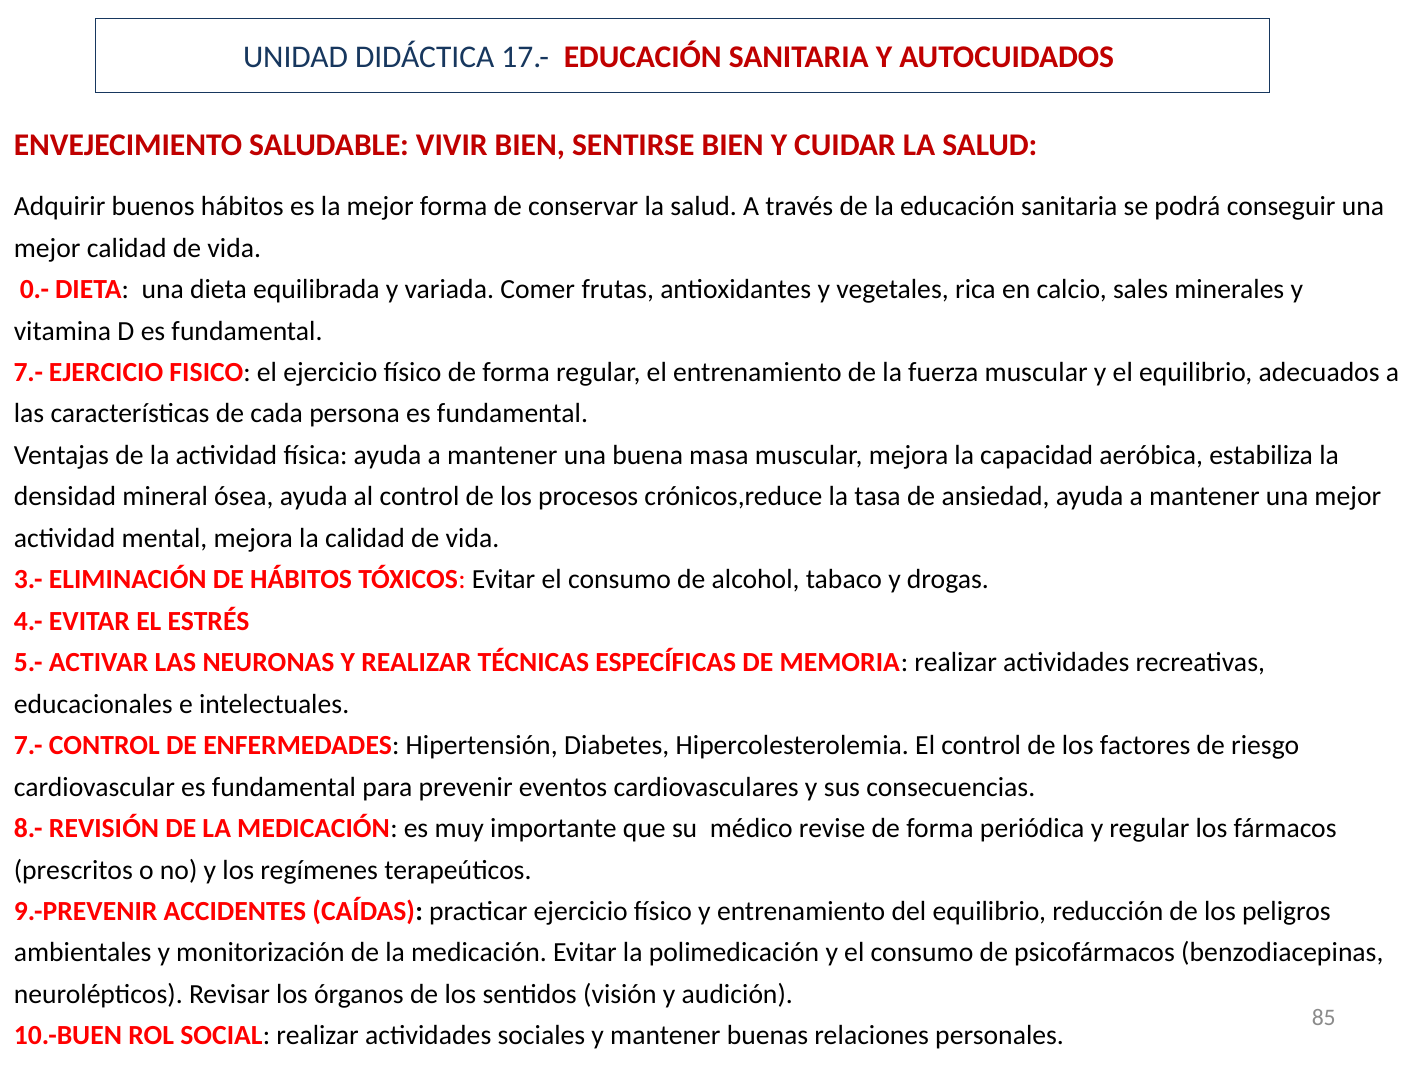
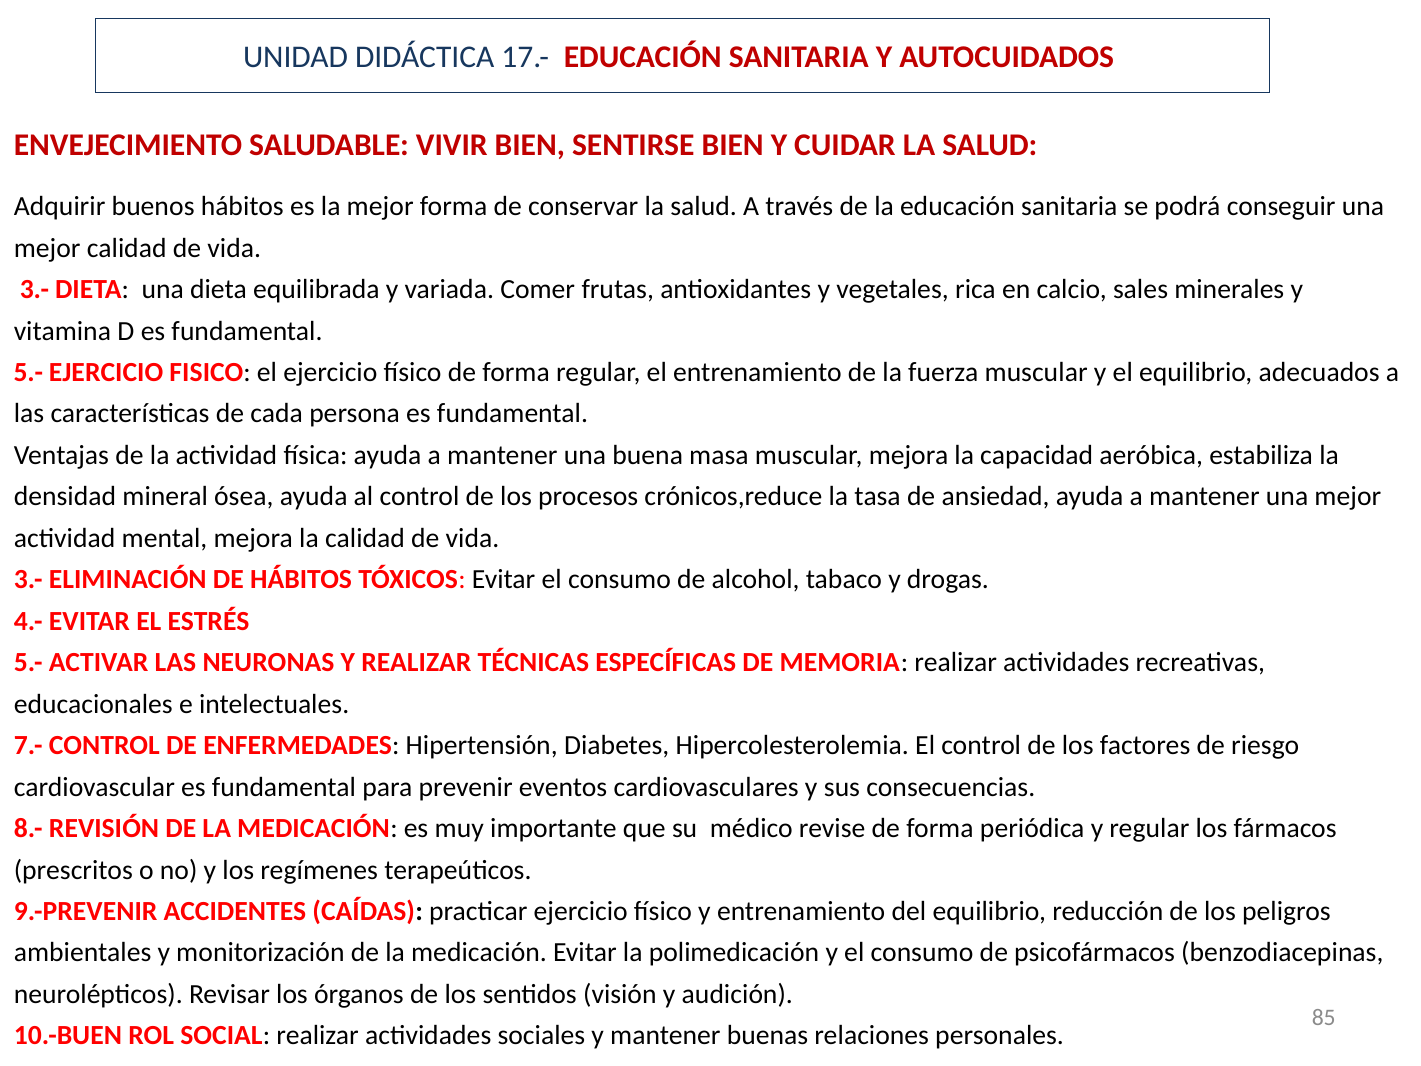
0.-: 0.- -> 3.- (35, 289)
7.-: 7.- -> 5.- (28, 372)
